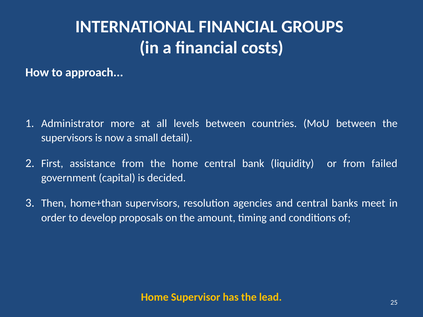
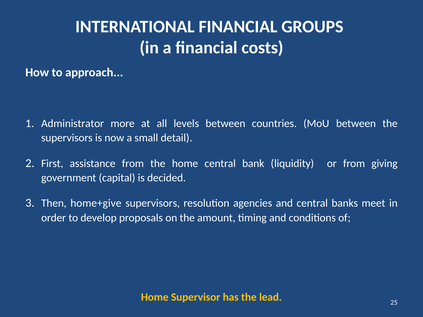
failed: failed -> giving (385, 164)
home+than: home+than -> home+give (96, 203)
